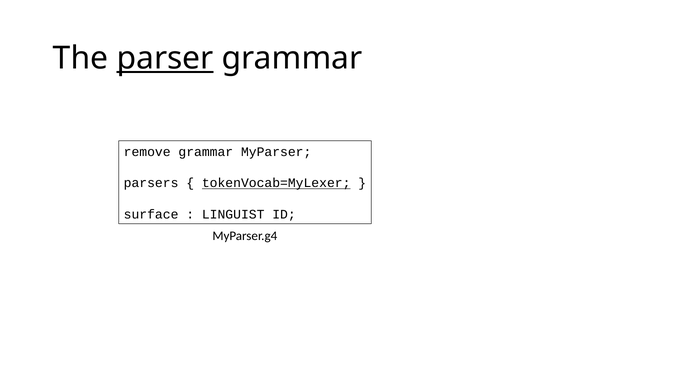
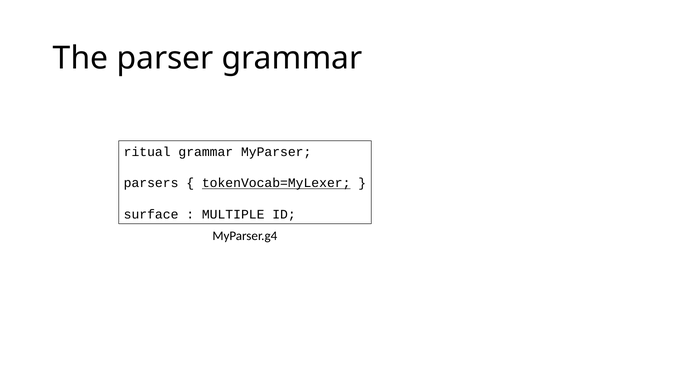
parser underline: present -> none (165, 58)
remove: remove -> ritual (147, 152)
LINGUIST: LINGUIST -> MULTIPLE (233, 214)
